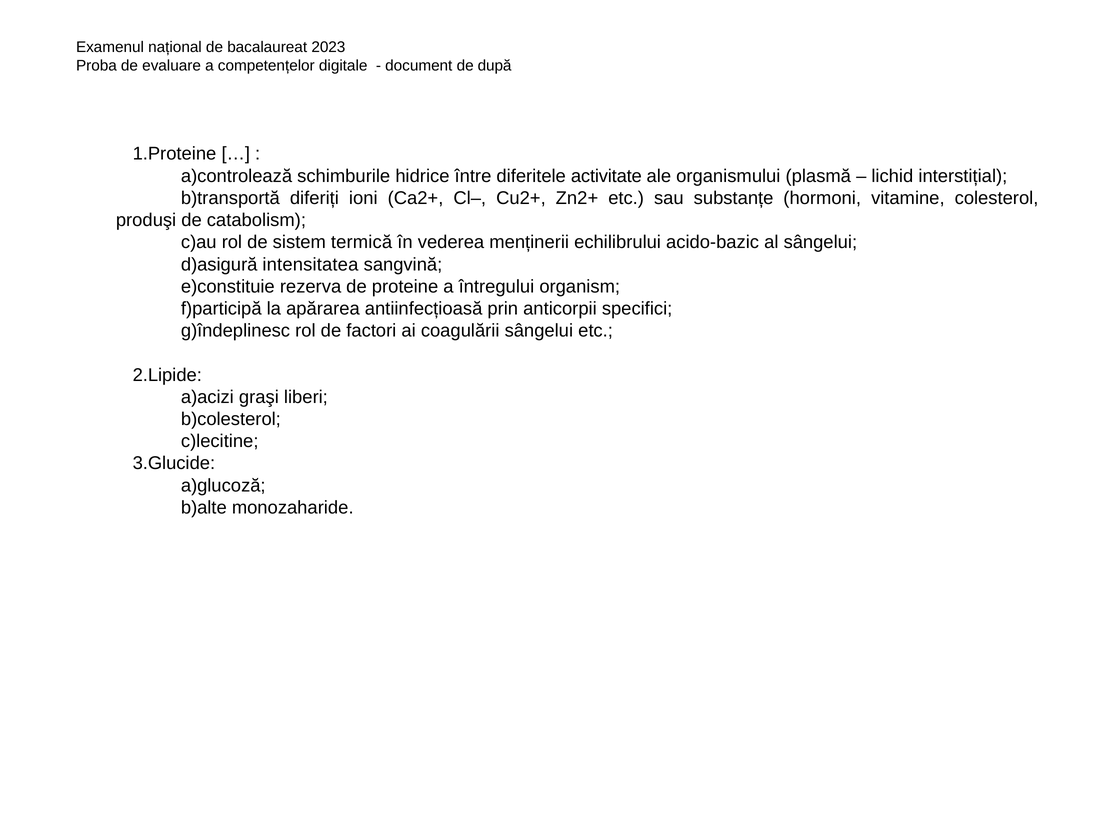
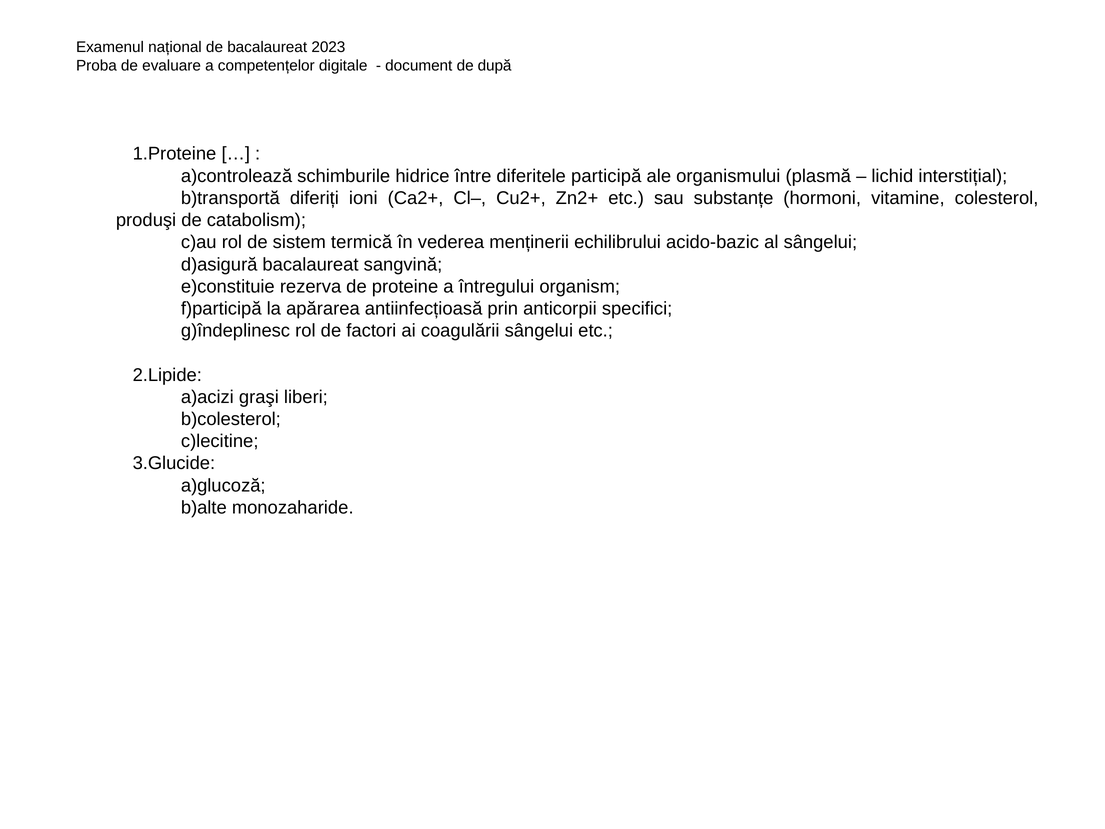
activitate: activitate -> participă (606, 176)
intensitatea: intensitatea -> bacalaureat (311, 264)
